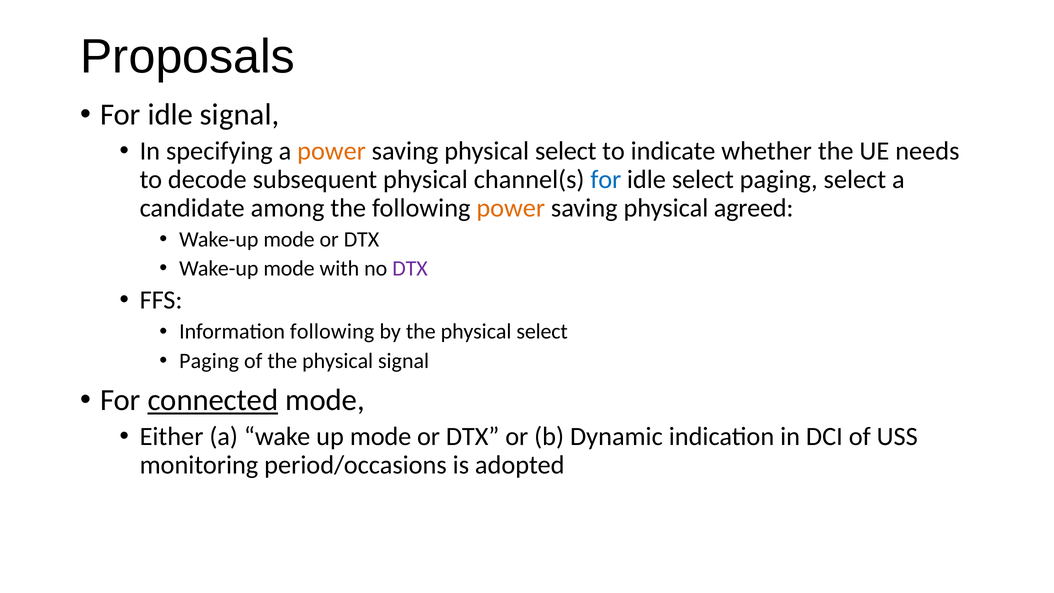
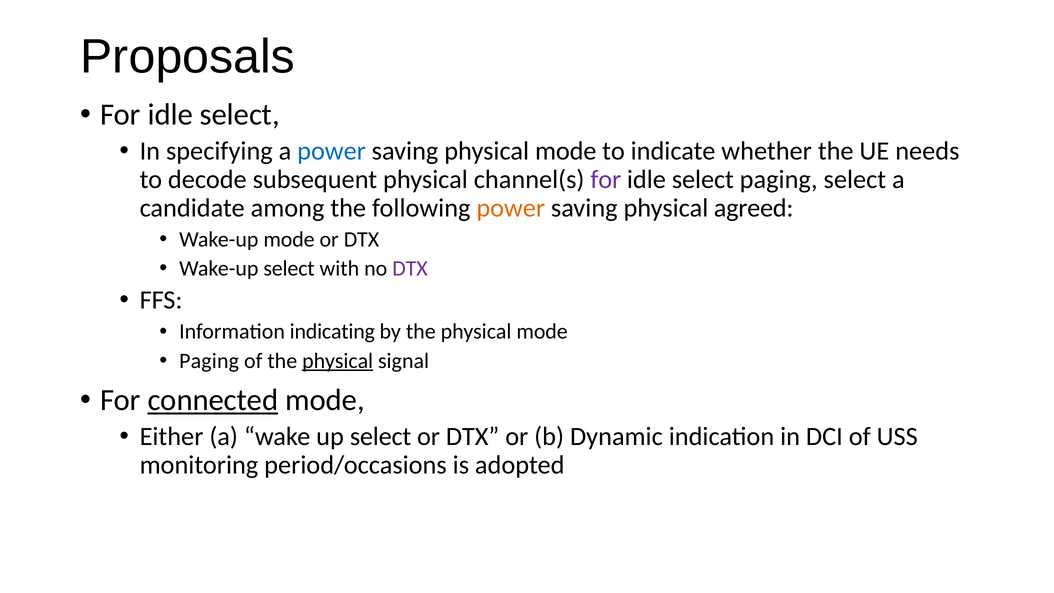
signal: signal -> select (240, 115)
power colour: orange -> blue (332, 151)
saving physical select: select -> mode (566, 151)
for colour: blue -> purple (606, 179)
mode: mode -> select (289, 269)
Information following: following -> indicating (332, 332)
the physical select: select -> mode (542, 332)
physical underline: none -> present (338, 361)
up mode: mode -> select (381, 437)
